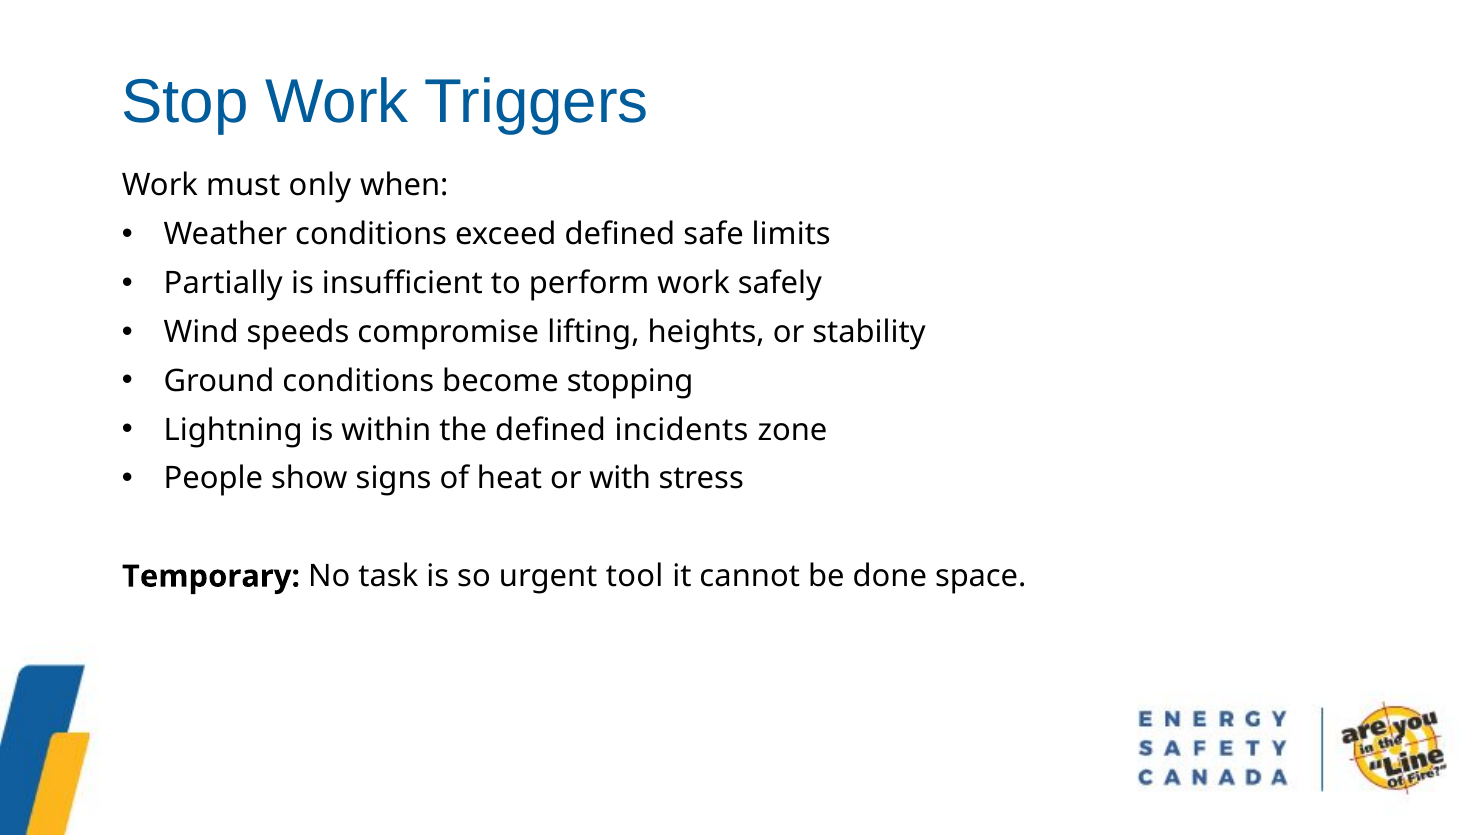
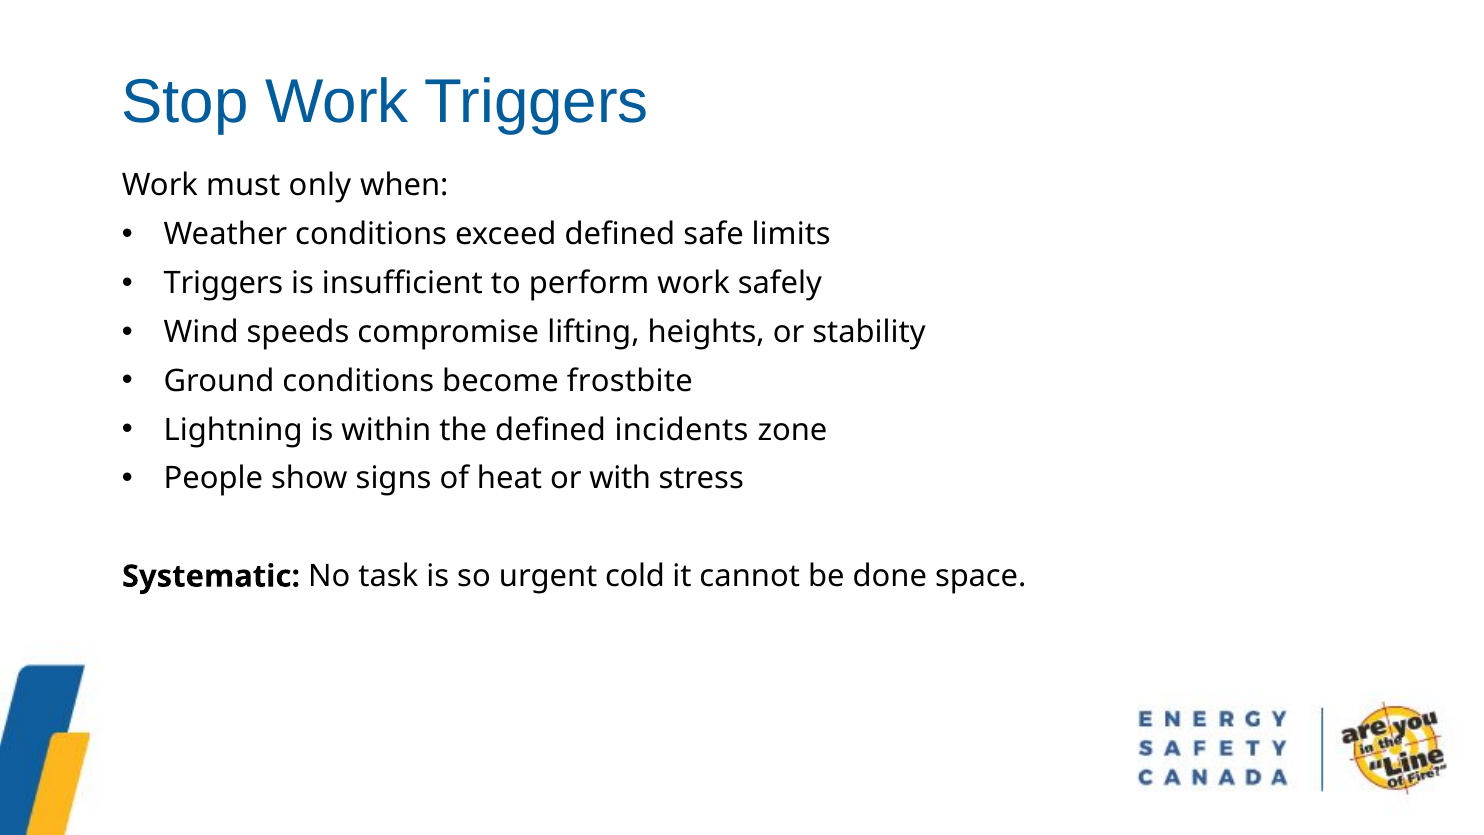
Partially: Partially -> Triggers (223, 283)
stopping: stopping -> frostbite (630, 381)
Temporary: Temporary -> Systematic (211, 576)
tool: tool -> cold (635, 576)
